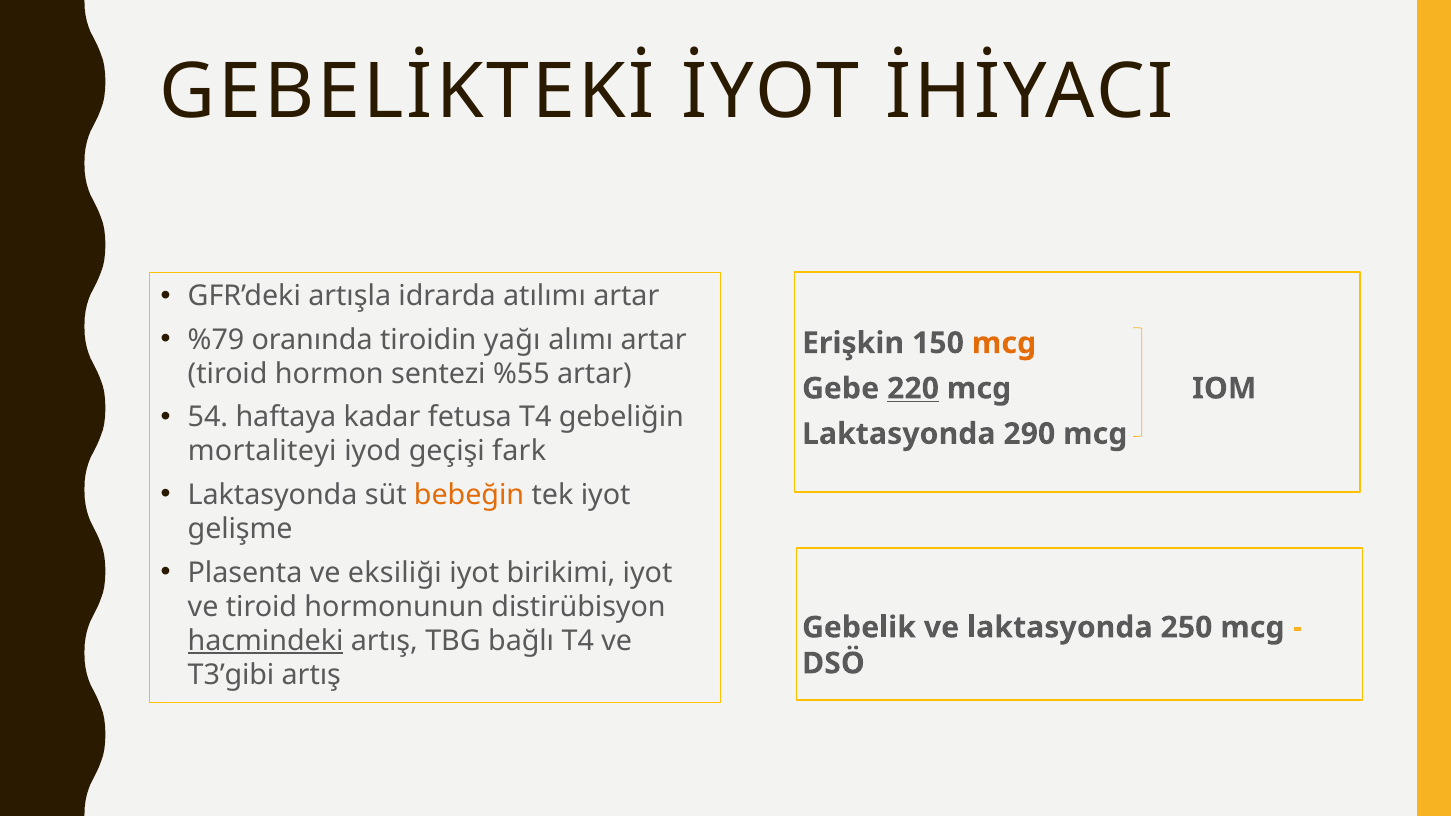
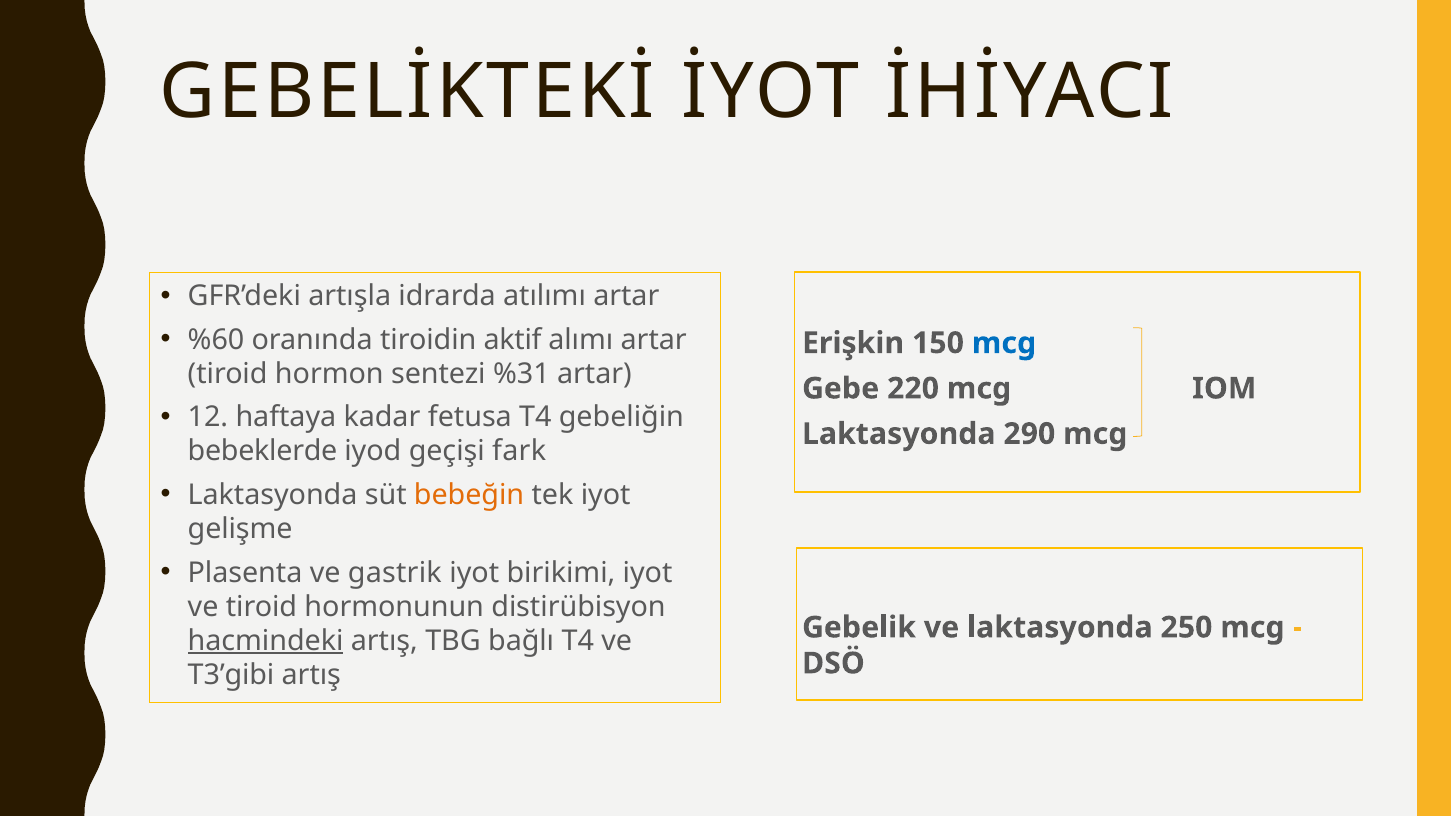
%79: %79 -> %60 (216, 340)
yağı: yağı -> aktif (513, 340)
mcg colour: orange -> blue (1004, 343)
%55: %55 -> %31 (521, 374)
220 underline: present -> none (913, 389)
54: 54 -> 12 (208, 418)
mortaliteyi: mortaliteyi -> bebeklerde (263, 452)
eksiliği: eksiliği -> gastrik (395, 573)
